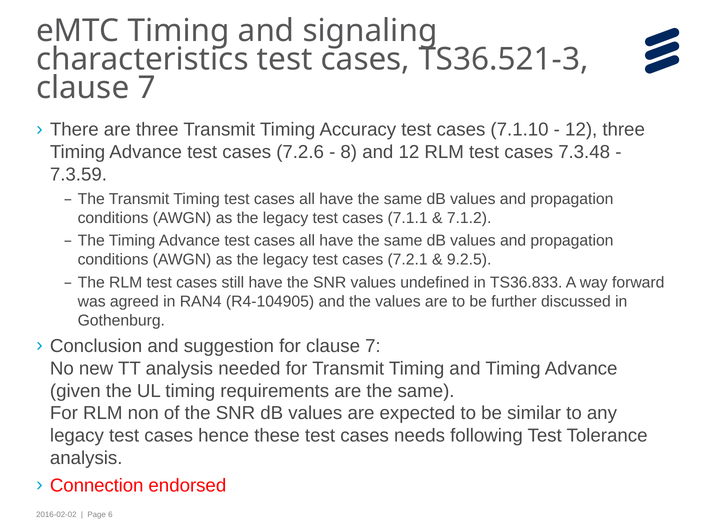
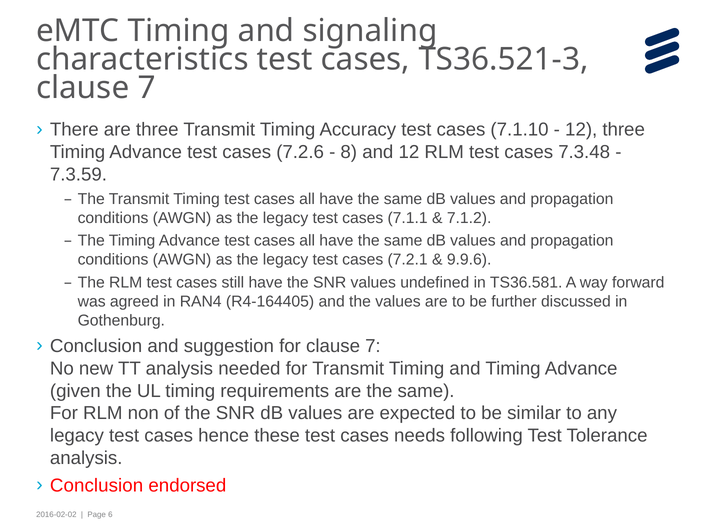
9.2.5: 9.2.5 -> 9.9.6 (469, 260)
TS36.833: TS36.833 -> TS36.581 (526, 282)
R4-104905: R4-104905 -> R4-164405 (270, 301)
Connection: Connection -> Conclusion (97, 485)
